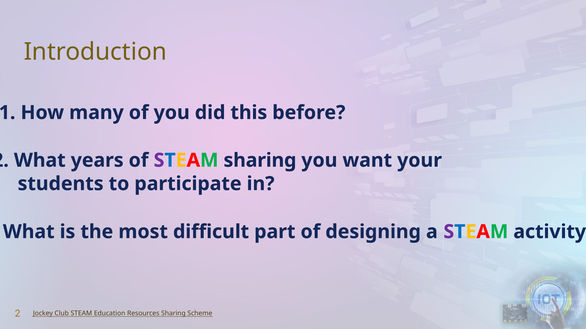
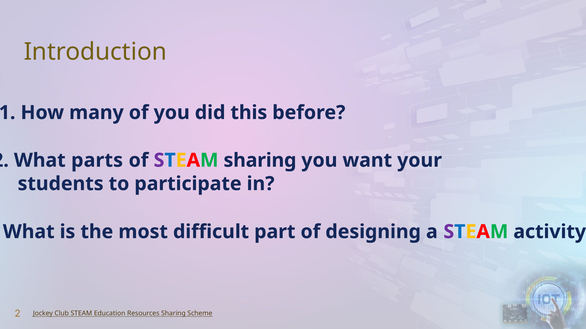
years: years -> parts (97, 161)
